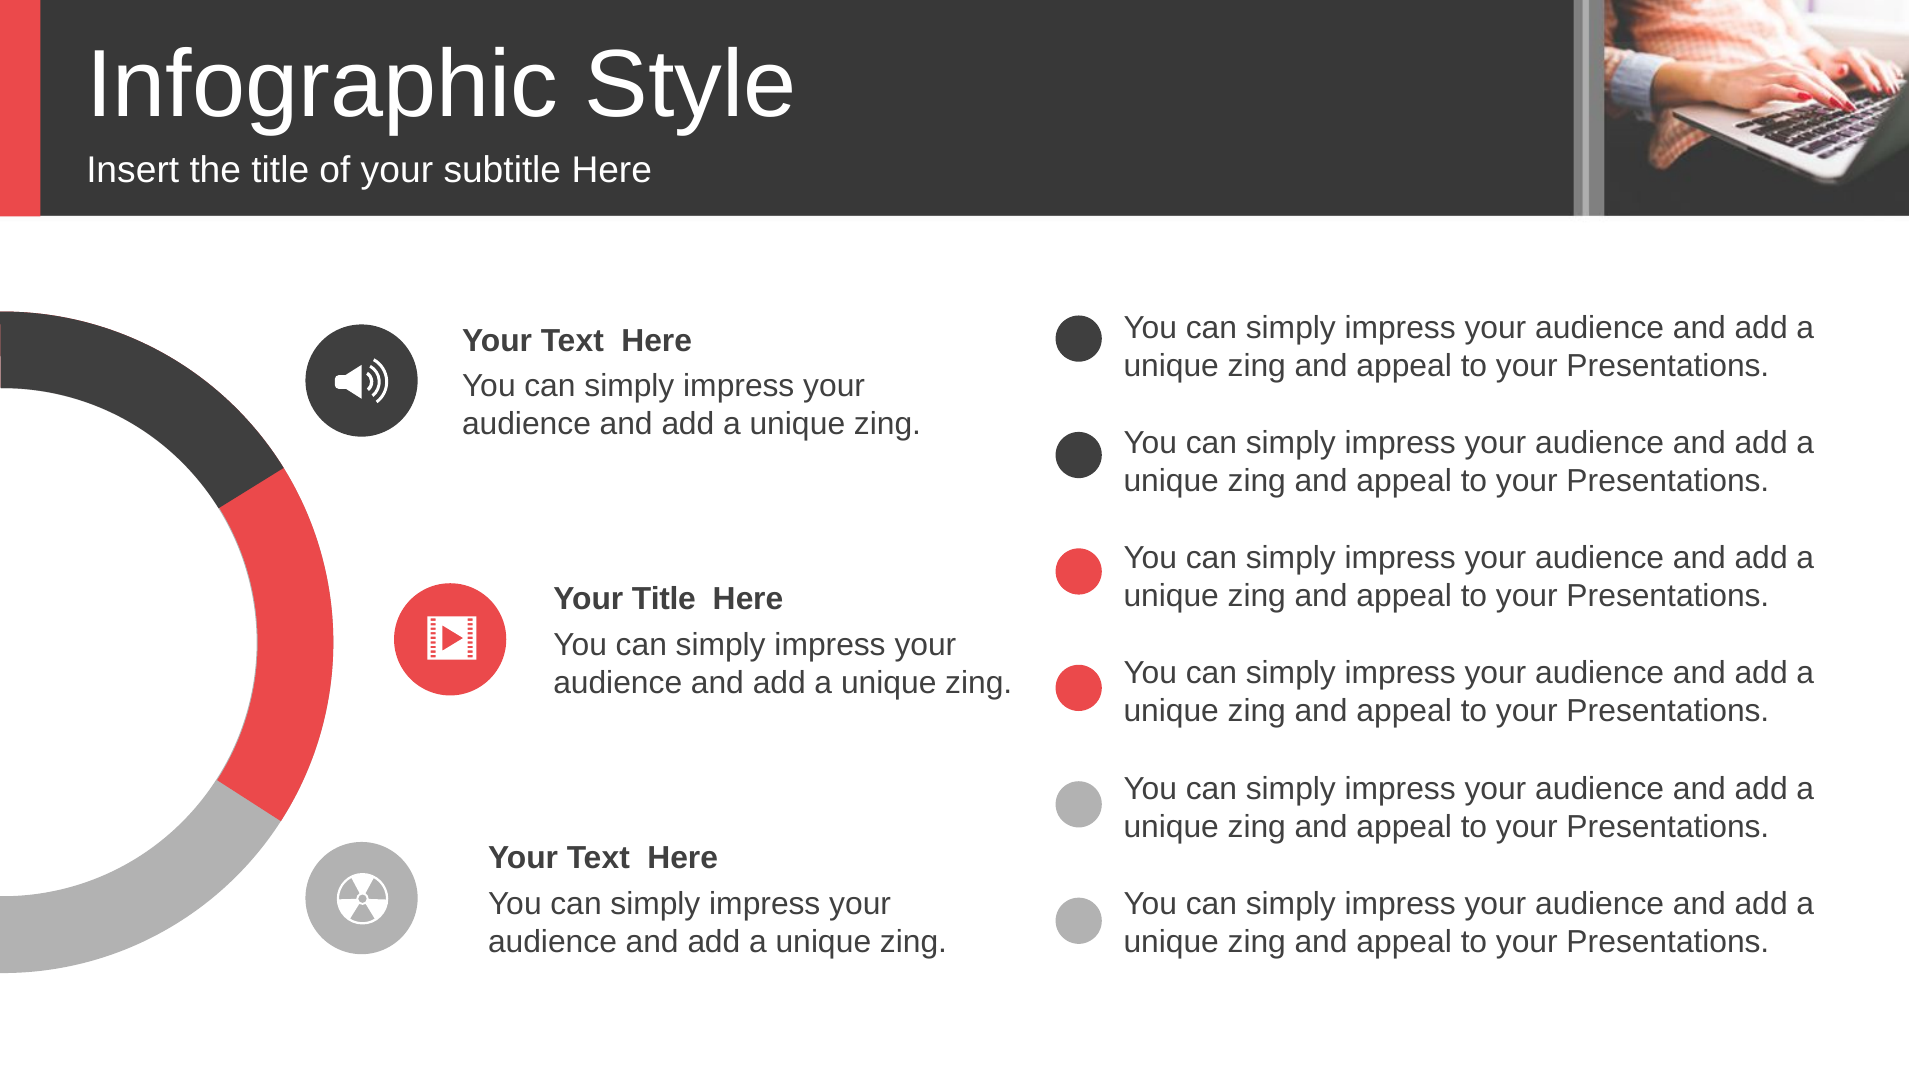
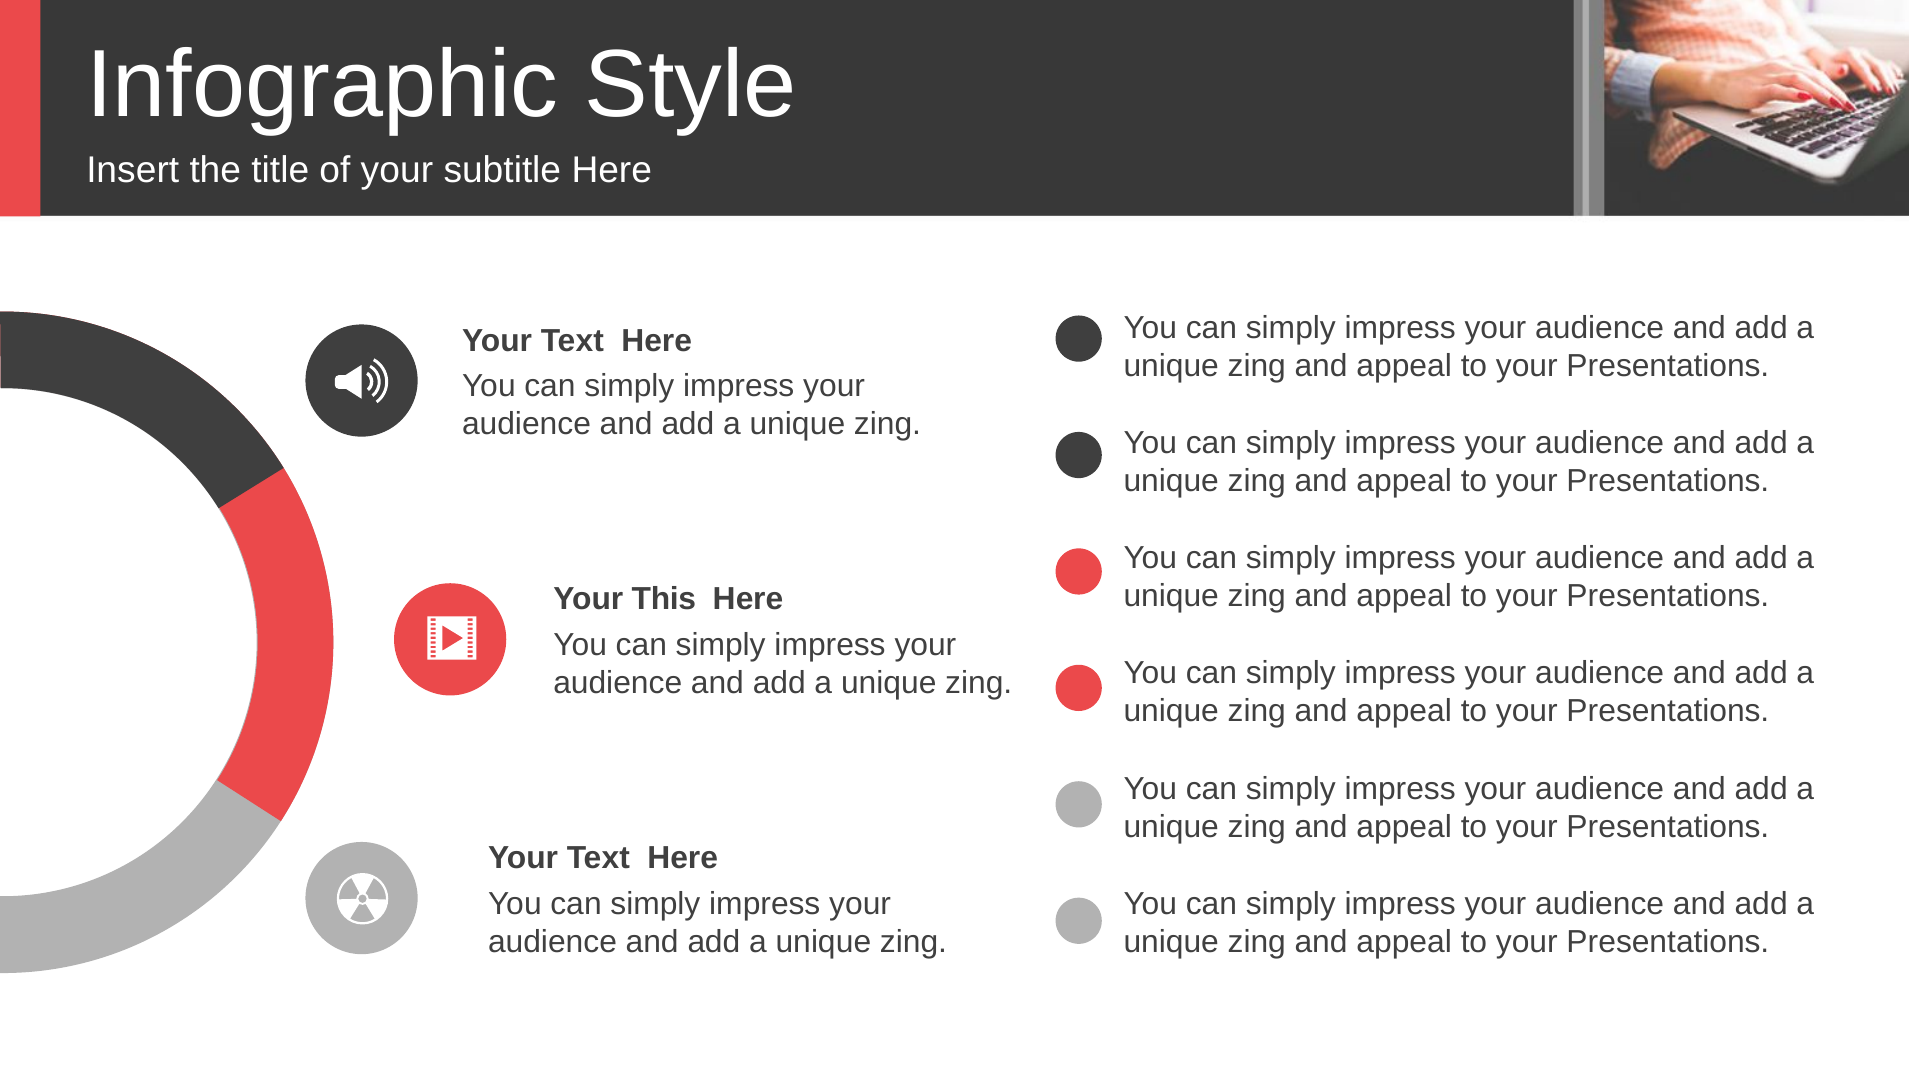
Your Title: Title -> This (664, 599)
